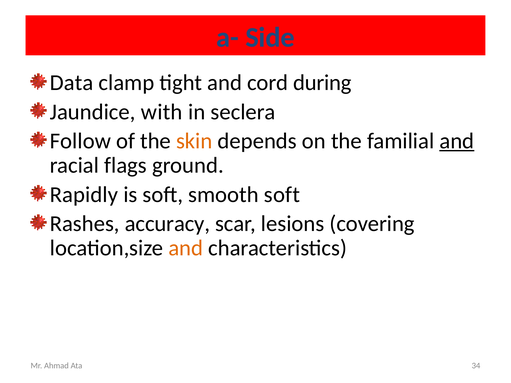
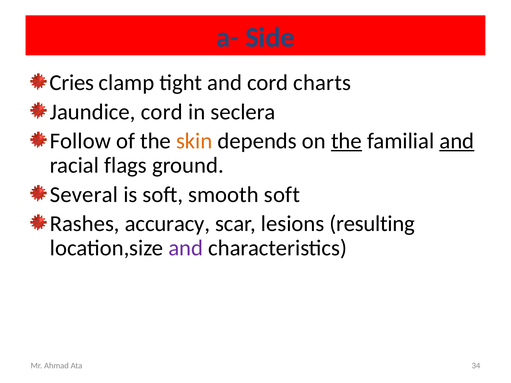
Data: Data -> Cries (72, 83)
during: during -> charts (322, 83)
Jaundice with: with -> cord (162, 112)
the underline: none -> present (346, 141)
Rapidly: Rapidly -> Several (84, 195)
covering: covering -> resulting (372, 224)
and colour: orange -> purple (186, 248)
